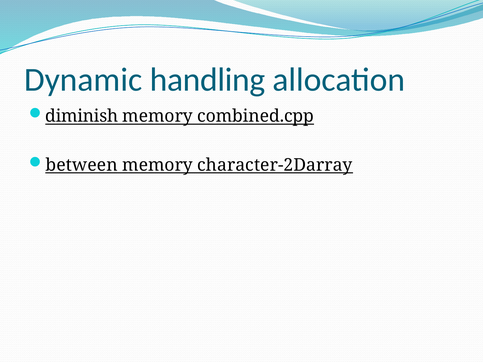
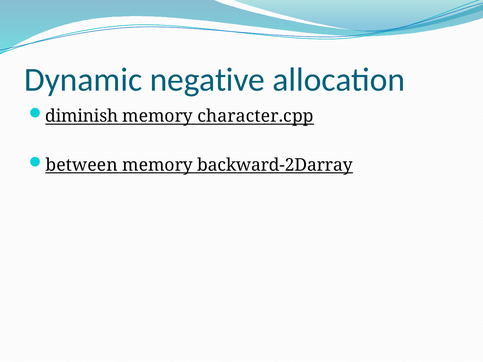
handling: handling -> negative (207, 80)
combined.cpp: combined.cpp -> character.cpp (256, 116)
character-2Darray: character-2Darray -> backward-2Darray (275, 165)
